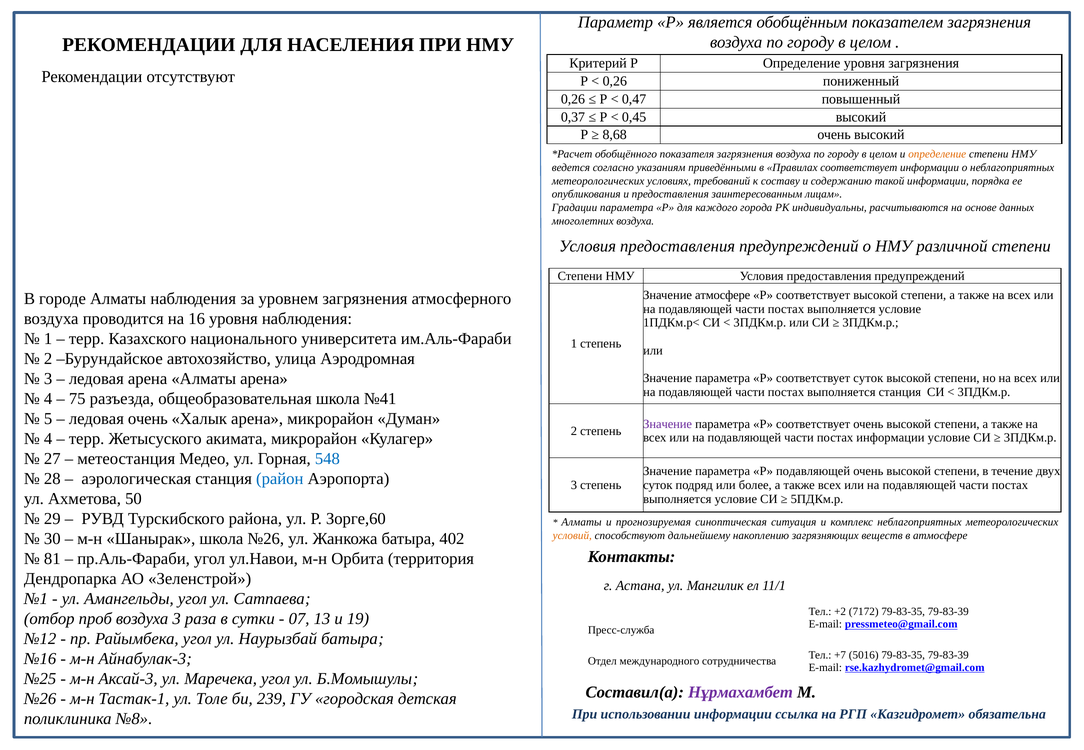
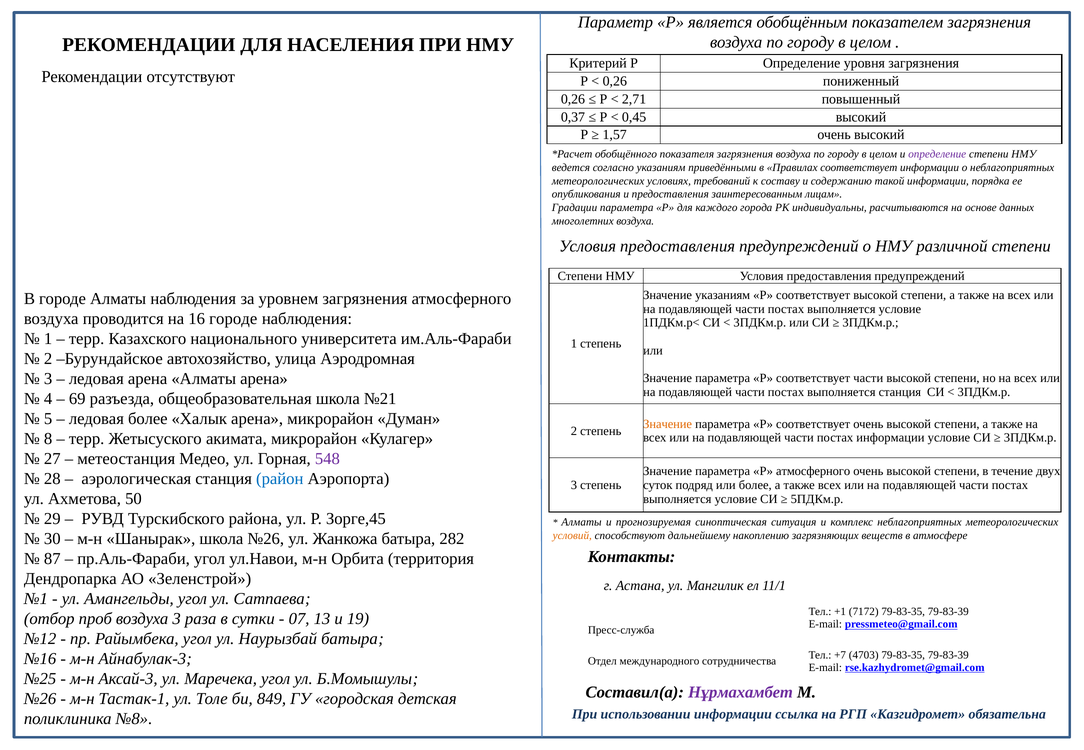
0,47: 0,47 -> 2,71 (634, 99)
8,68: 8,68 -> 1,57 (615, 135)
определение colour: orange -> purple (937, 154)
Значение атмосфере: атмосфере -> указаниям (723, 295)
16 уровня: уровня -> городе (233, 319)
соответствует суток: суток -> части (868, 378)
75: 75 -> 69 (77, 399)
№41: №41 -> №21 (380, 399)
ледовая очень: очень -> более (148, 419)
Значение colour: purple -> orange (668, 424)
4: 4 -> 8 (48, 439)
548 colour: blue -> purple (327, 459)
Р подавляющей: подавляющей -> атмосферного (813, 471)
Зорге,60: Зорге,60 -> Зорге,45 (356, 519)
402: 402 -> 282 (452, 539)
81: 81 -> 87 (52, 559)
+2: +2 -> +1 (840, 612)
5016: 5016 -> 4703 (864, 656)
239: 239 -> 849 (271, 699)
